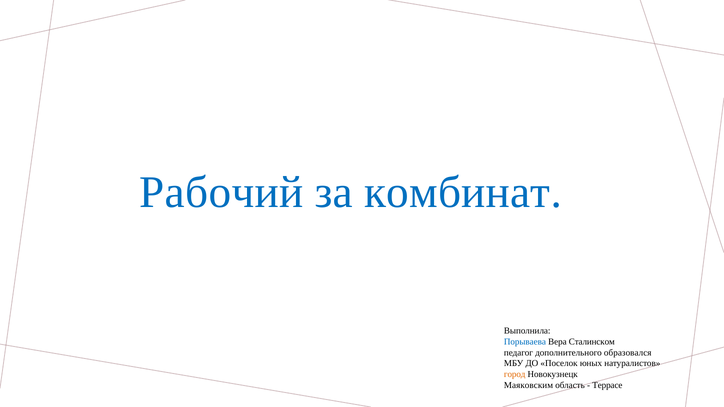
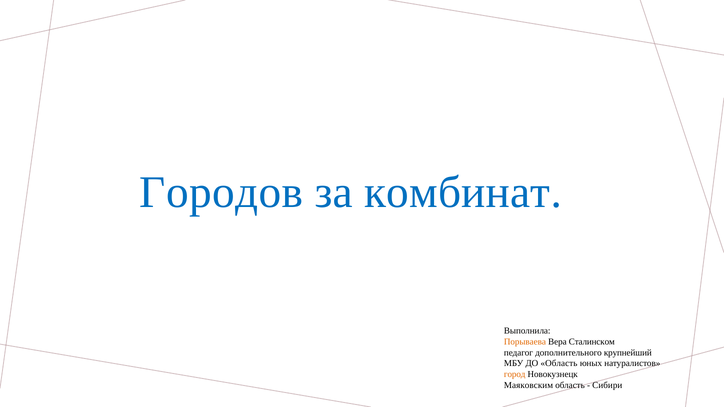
Рабочий: Рабочий -> Городов (221, 192)
Порываева colour: blue -> orange (525, 342)
образовался: образовался -> крупнейший (628, 353)
ДО Поселок: Поселок -> Область (559, 364)
Террасе: Террасе -> Сибири (607, 385)
